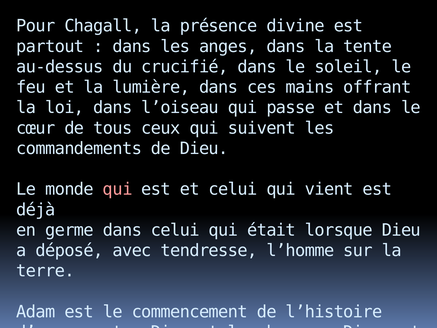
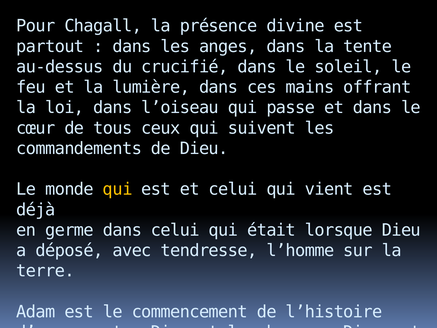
qui colour: pink -> yellow (118, 189)
